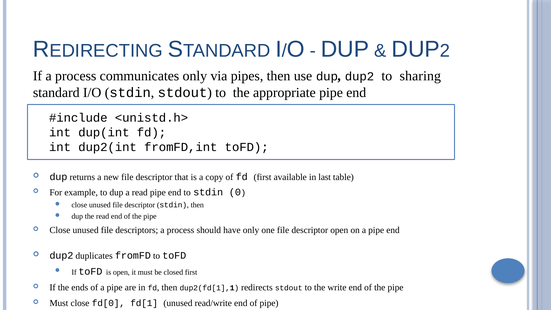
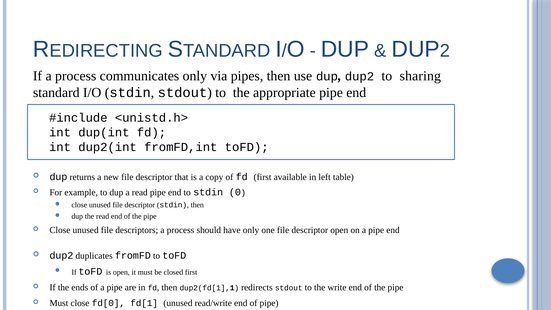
last: last -> left (325, 177)
